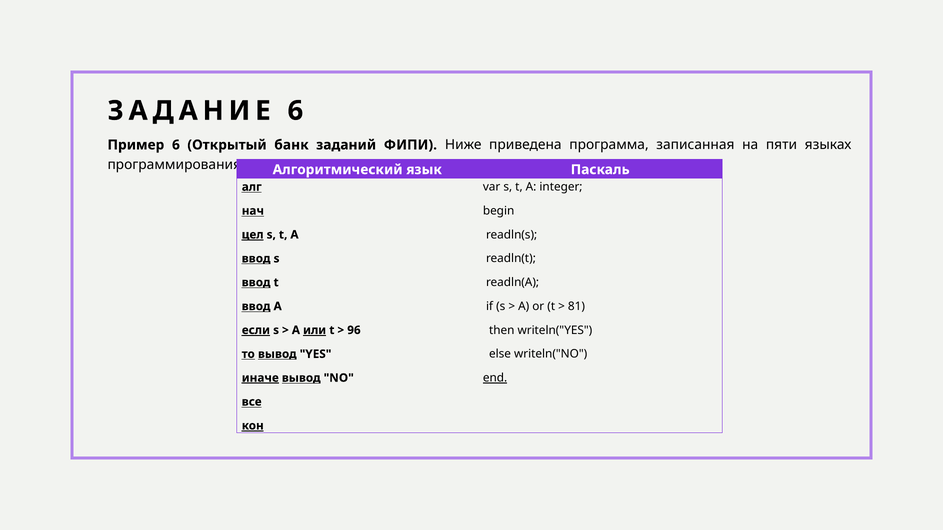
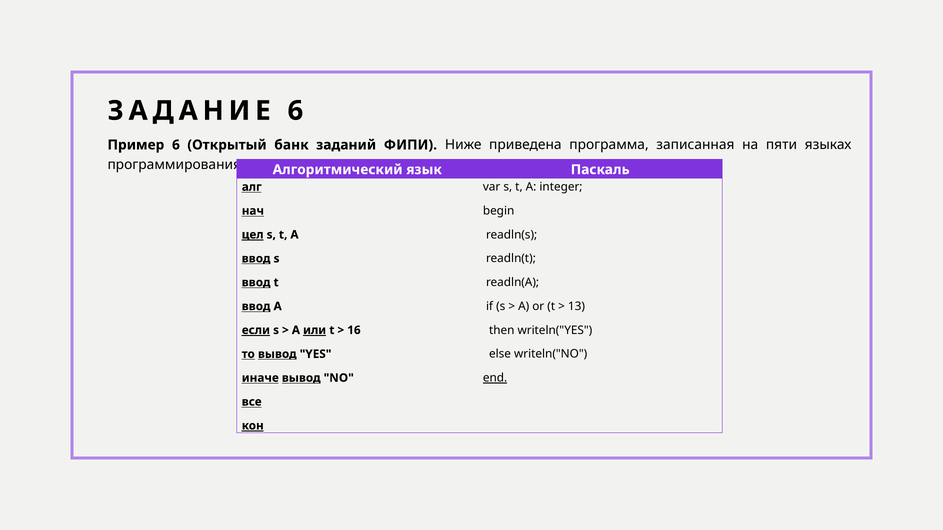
81: 81 -> 13 (576, 307)
96: 96 -> 16 (354, 330)
иначе underline: present -> none (260, 378)
